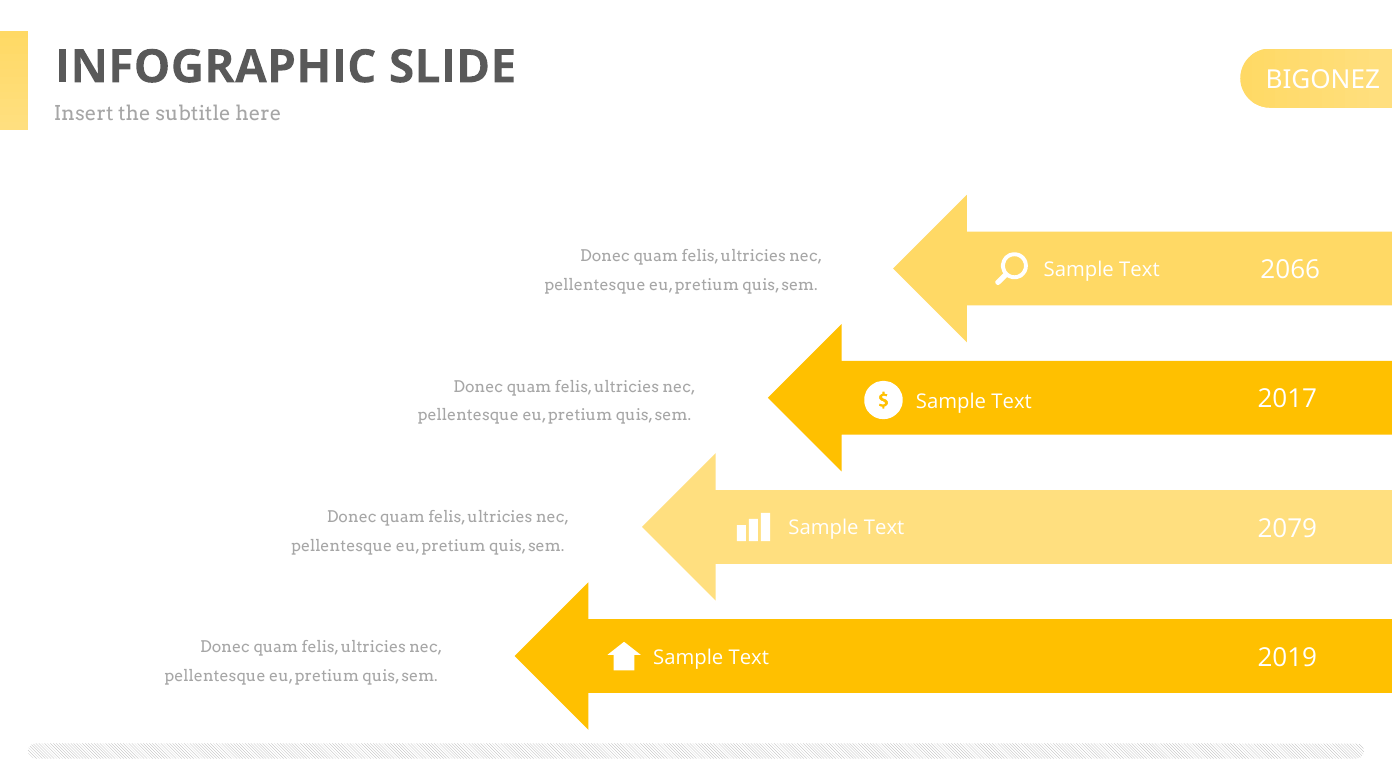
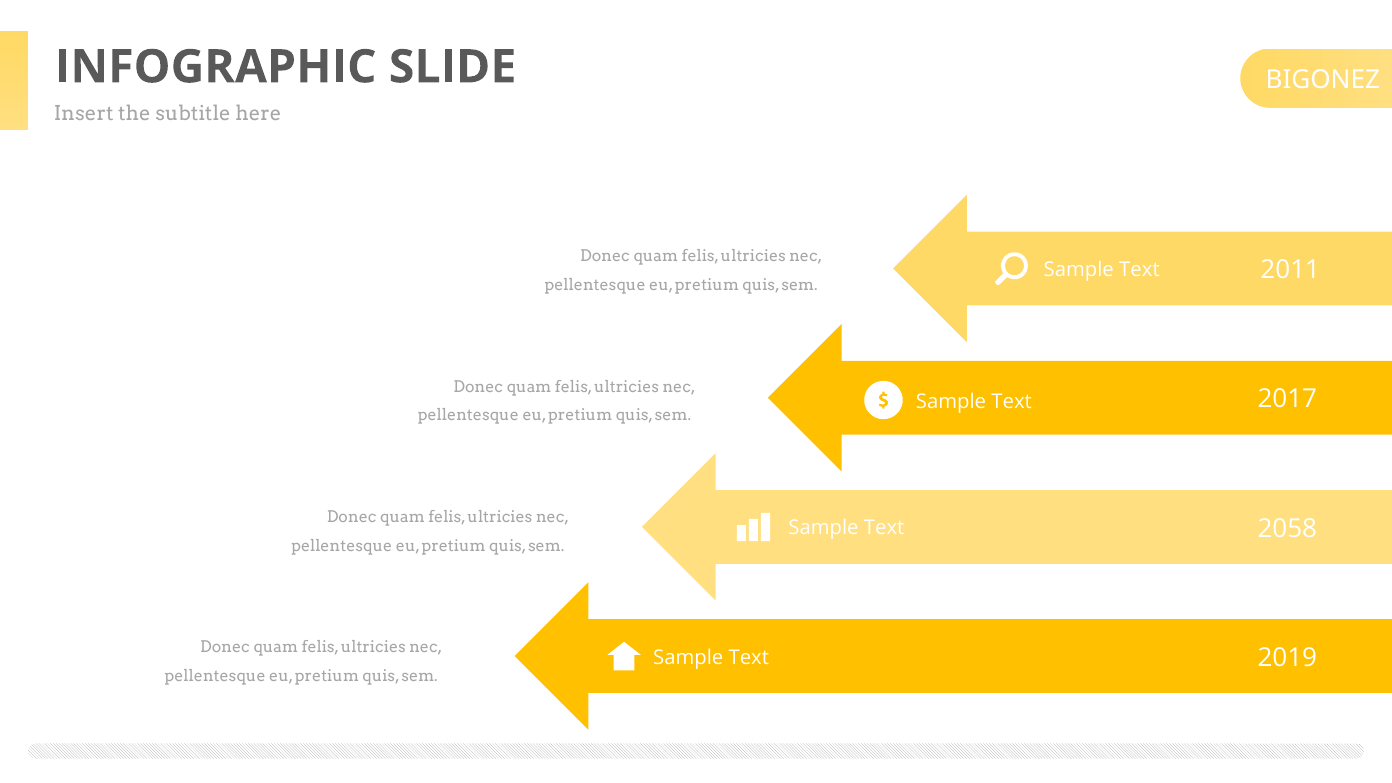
2066: 2066 -> 2011 (1290, 270)
2079: 2079 -> 2058 (1287, 528)
